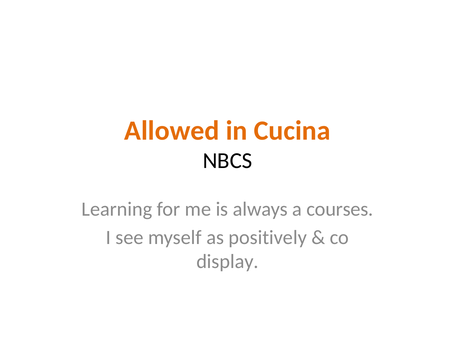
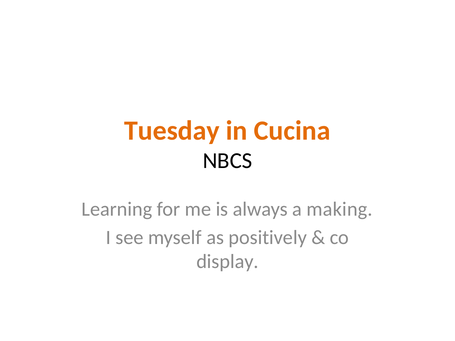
Allowed: Allowed -> Tuesday (172, 131)
courses: courses -> making (340, 209)
